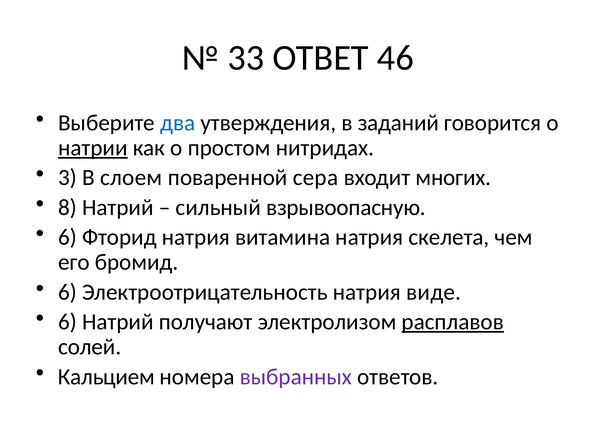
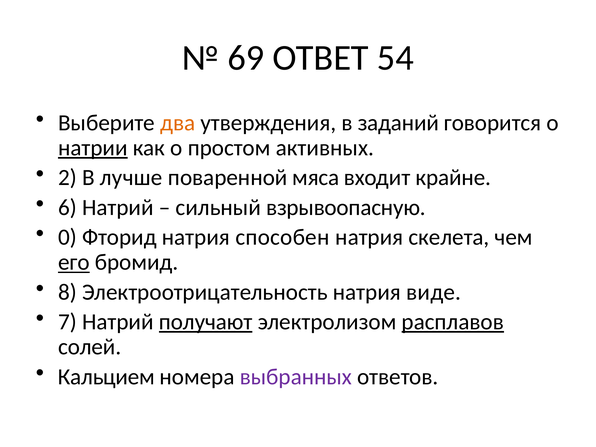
33: 33 -> 69 (246, 58)
46: 46 -> 54 (395, 58)
два colour: blue -> orange (178, 123)
нитридах: нитридах -> активных (325, 148)
3: 3 -> 2 (67, 178)
слоем: слоем -> лучше (131, 178)
сера: сера -> мяса (316, 178)
многих: многих -> крайне (453, 178)
8: 8 -> 6 (67, 207)
6: 6 -> 0 (67, 237)
витамина: витамина -> способен (282, 237)
его underline: none -> present (74, 262)
6: 6 -> 8 (67, 292)
6: 6 -> 7 (67, 322)
получают underline: none -> present (206, 322)
